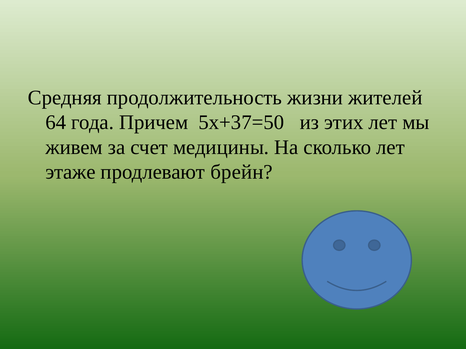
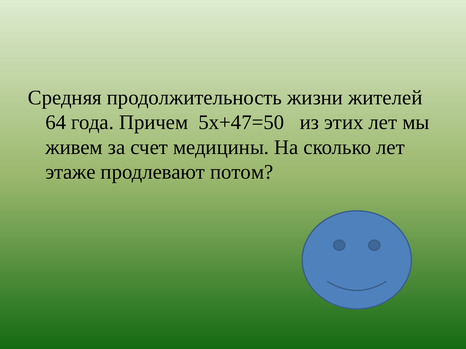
5х+37=50: 5х+37=50 -> 5х+47=50 (241, 123)
брейн: брейн -> потом (242, 172)
